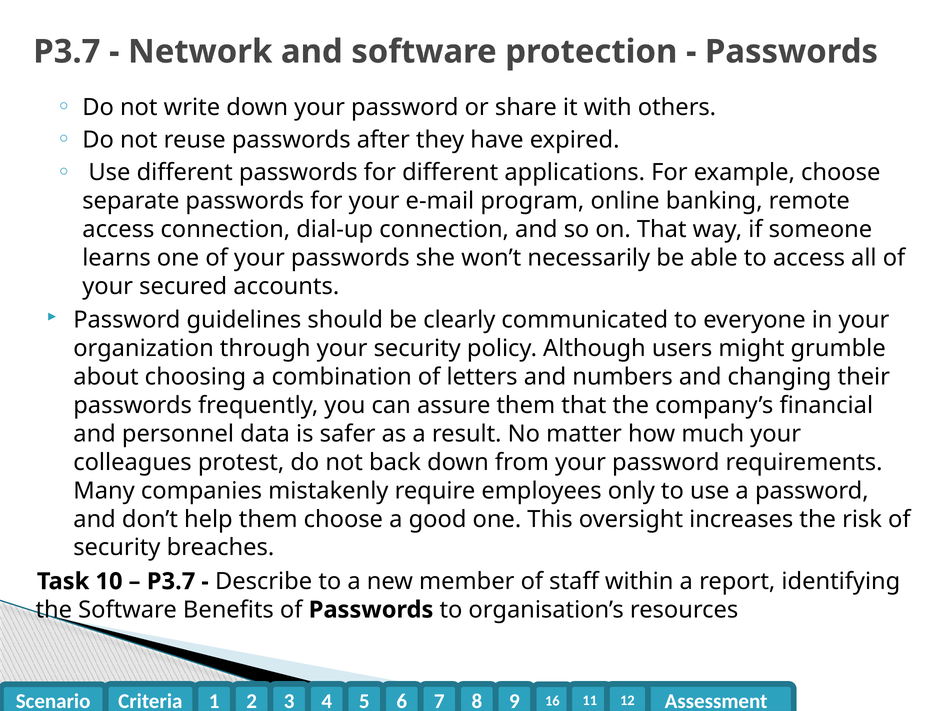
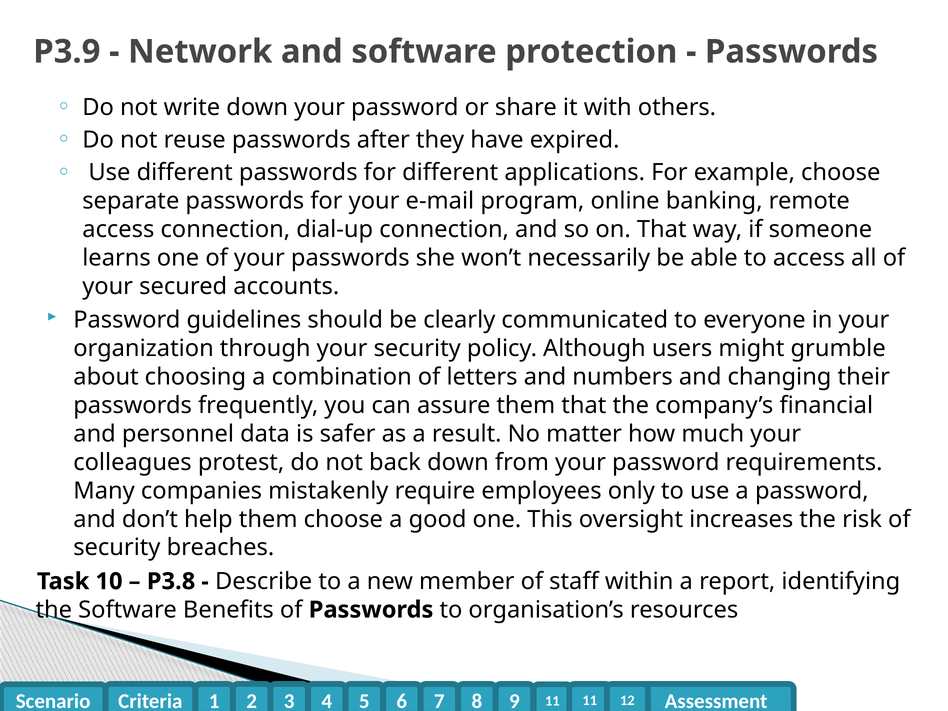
P3.7: P3.7 -> P3.9 (67, 52)
P3.7: P3.7 -> P3.8 (171, 581)
16: 16 -> 11 (552, 701)
